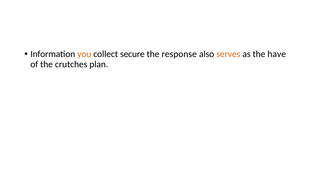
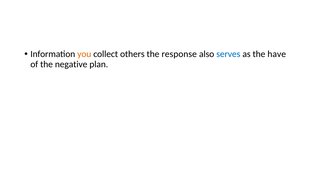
secure: secure -> others (132, 54)
serves colour: orange -> blue (228, 54)
crutches: crutches -> negative (71, 64)
